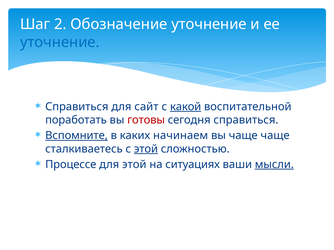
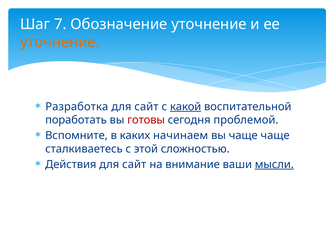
2: 2 -> 7 (60, 24)
уточнение colour: blue -> orange (60, 42)
Справиться: Справиться -> Разработка (77, 107)
сегодня справиться: справиться -> проблемой (246, 120)
Вспомните underline: present -> none (76, 136)
этой underline: present -> none (146, 149)
Процессе: Процессе -> Действия (71, 165)
этой: этой -> сайт (134, 165)
ситуациях: ситуациях -> внимание (193, 165)
